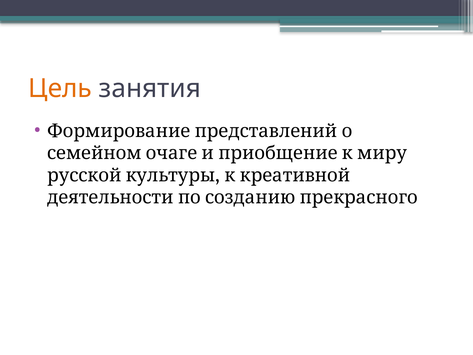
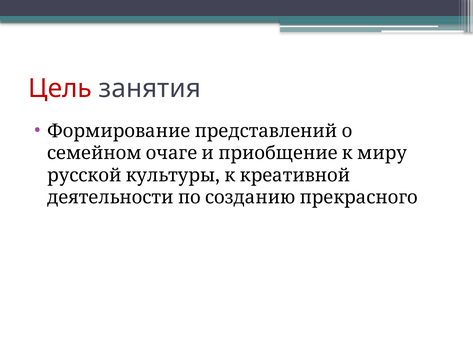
Цель colour: orange -> red (60, 89)
